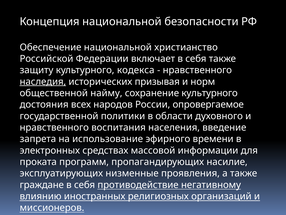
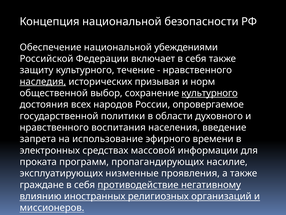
христианство: христианство -> убеждениями (186, 47)
кодекса: кодекса -> течение (136, 70)
найму: найму -> выбор (106, 93)
культурного underline: none -> present (210, 93)
